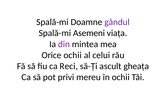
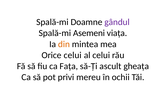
din colour: purple -> orange (64, 44)
Orice ochii: ochii -> celui (73, 55)
Reci: Reci -> Fața (69, 66)
